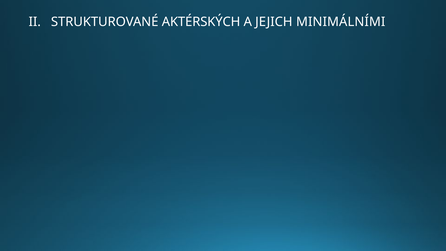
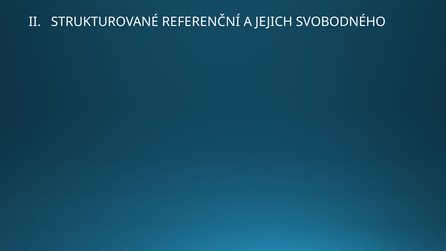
AKTÉRSKÝCH: AKTÉRSKÝCH -> REFERENČNÍ (201, 22)
MINIMÁLNÍMI: MINIMÁLNÍMI -> SVOBODNÉHO (341, 22)
